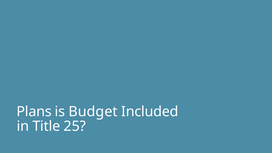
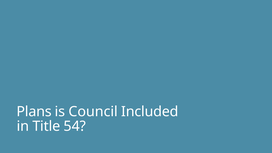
Budget: Budget -> Council (93, 112)
25: 25 -> 54 (75, 126)
